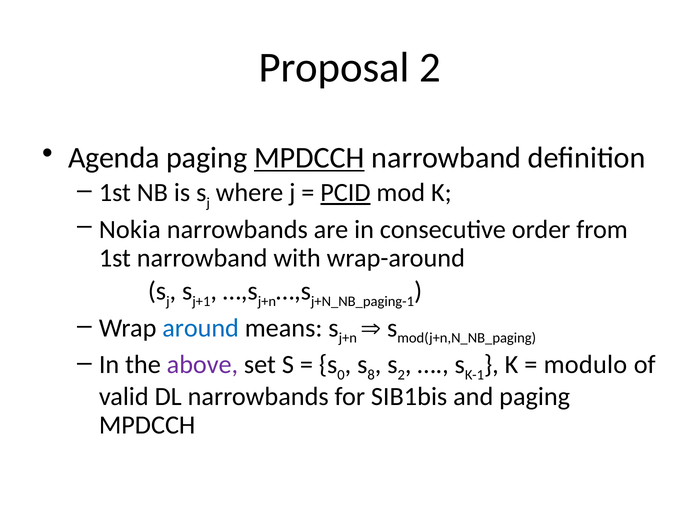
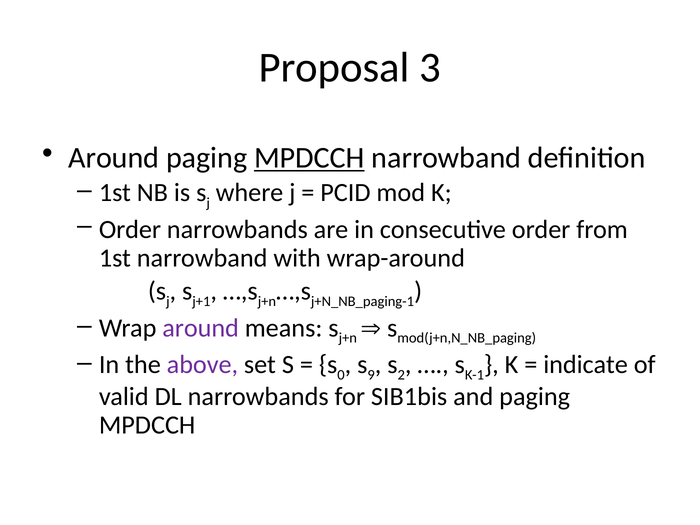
Proposal 2: 2 -> 3 (430, 68)
Agenda: Agenda -> Around (114, 158)
PCID underline: present -> none (345, 193)
Nokia: Nokia -> Order (130, 230)
around colour: blue -> purple (201, 328)
8: 8 -> 9 (371, 375)
modulo: modulo -> indicate (586, 365)
